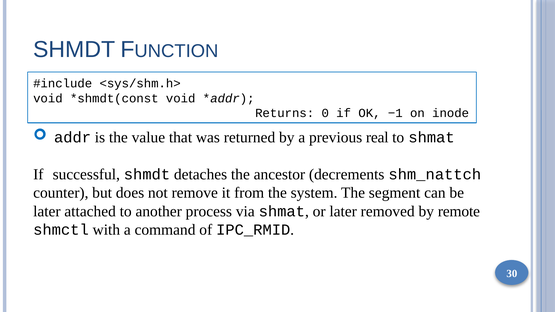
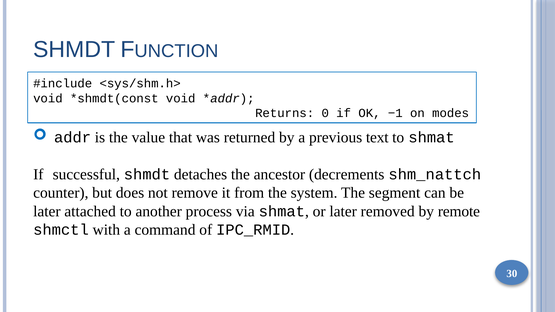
inode: inode -> modes (451, 113)
real: real -> text (377, 137)
